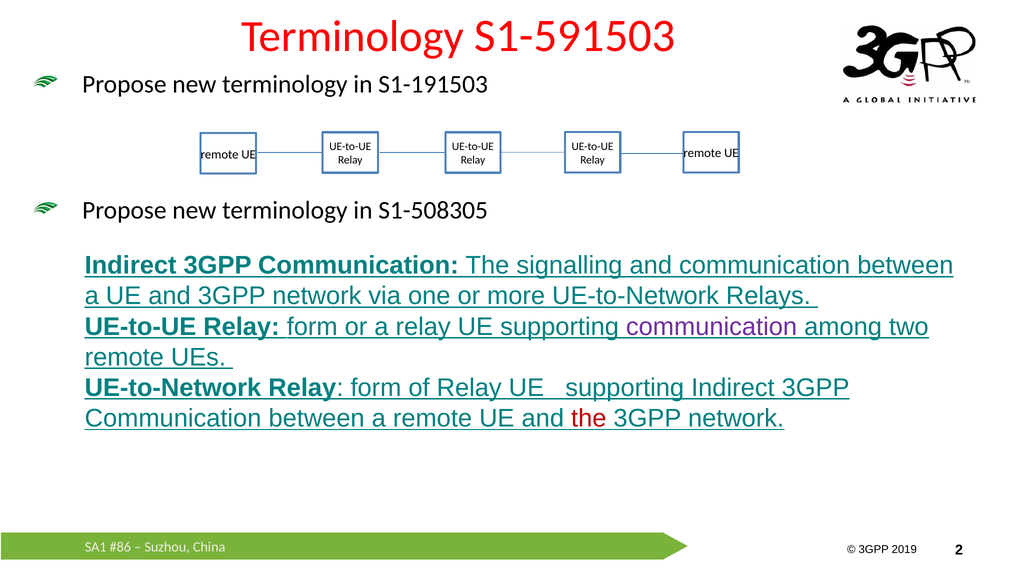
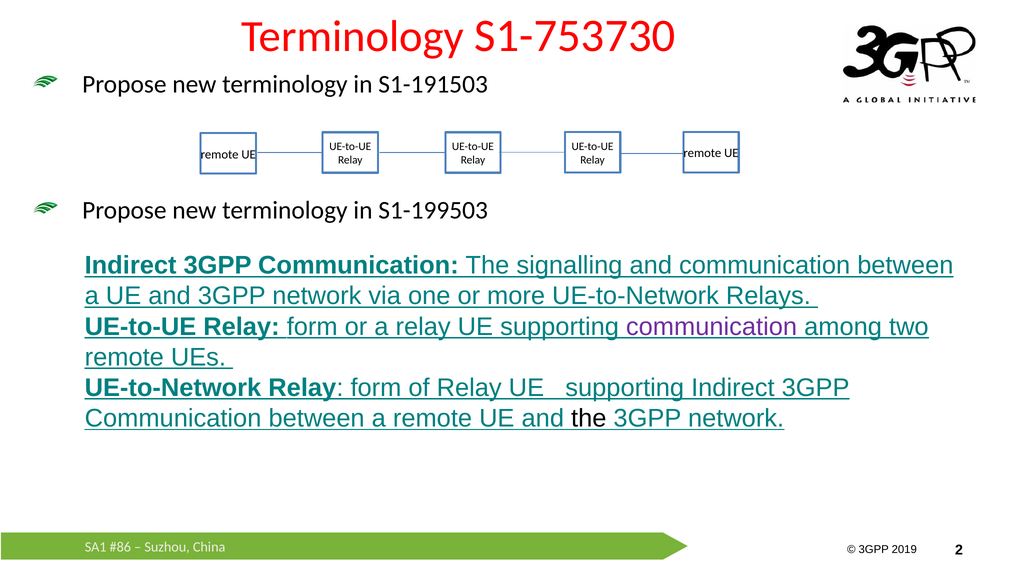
S1-591503: S1-591503 -> S1-753730 (575, 36)
S1-508305: S1-508305 -> S1-199503 (433, 210)
the colour: red -> black (589, 418)
